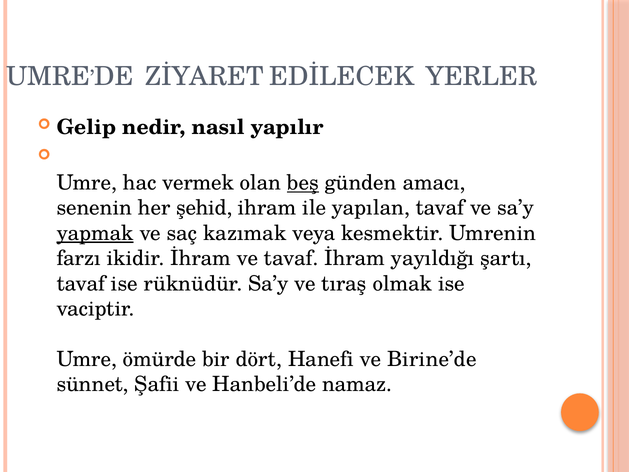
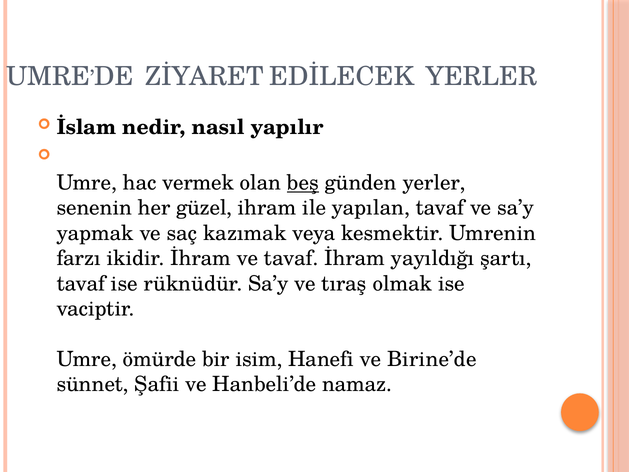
Gelip: Gelip -> İslam (86, 127)
günden amacı: amacı -> yerler (434, 183)
şehid: şehid -> güzel (204, 208)
yapmak underline: present -> none (95, 233)
dört: dört -> isim (259, 359)
